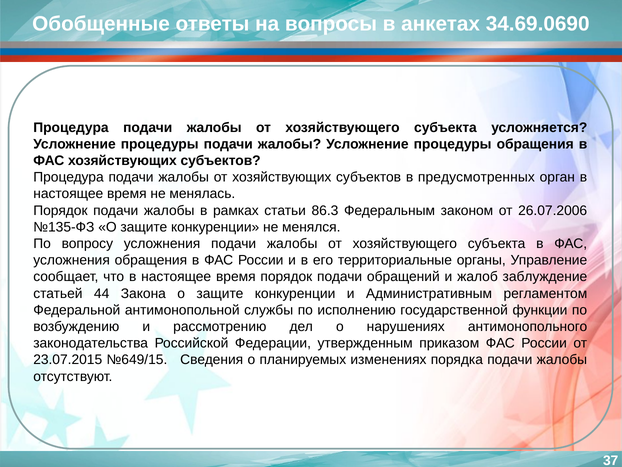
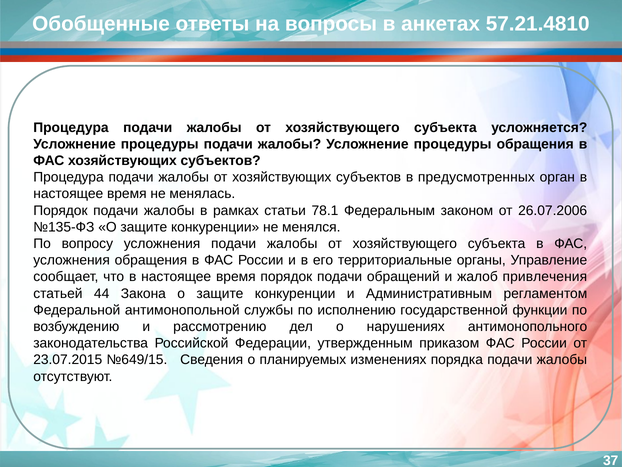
34.69.0690: 34.69.0690 -> 57.21.4810 (538, 24)
86.3: 86.3 -> 78.1 (325, 210)
заблуждение: заблуждение -> привлечения (545, 277)
